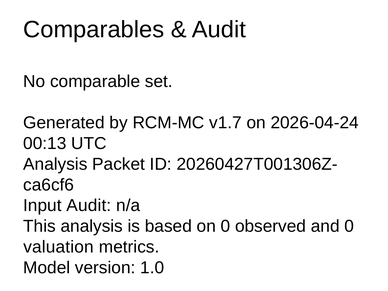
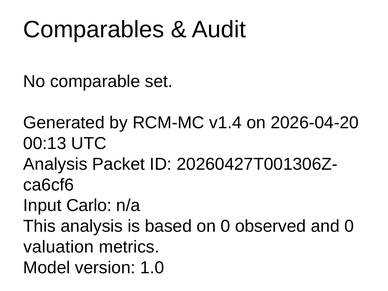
v1.7: v1.7 -> v1.4 (225, 123)
2026-04-24: 2026-04-24 -> 2026-04-20 (315, 123)
Input Audit: Audit -> Carlo (89, 206)
